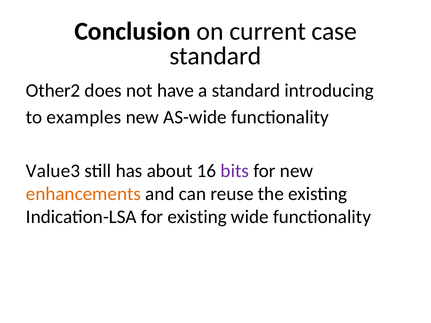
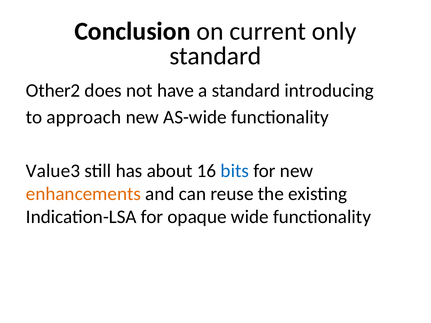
case: case -> only (334, 31)
examples: examples -> approach (84, 117)
bits colour: purple -> blue (235, 171)
for existing: existing -> opaque (197, 217)
